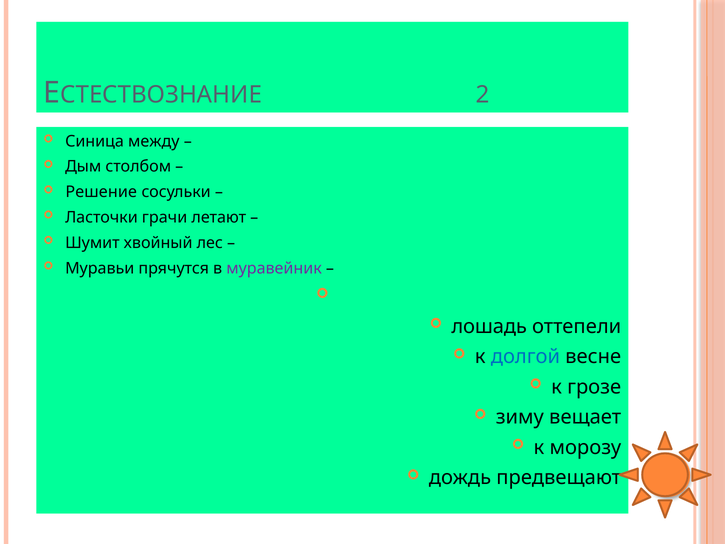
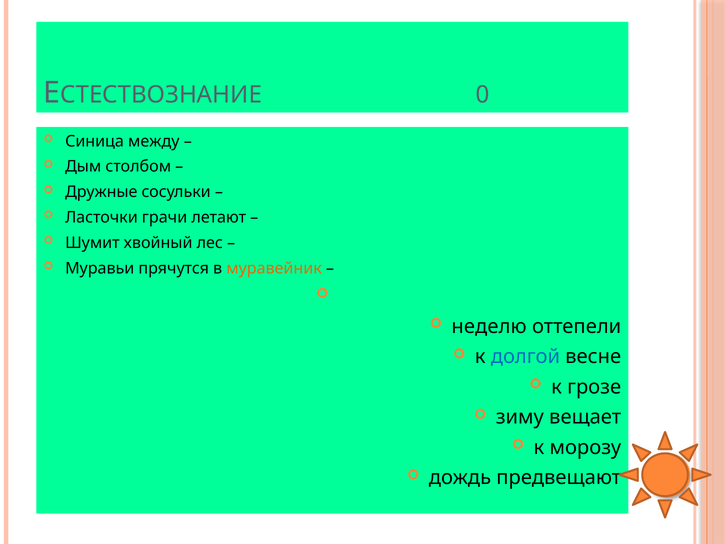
2: 2 -> 0 (483, 95)
Решение: Решение -> Дружные (101, 192)
муравейник colour: purple -> orange (274, 268)
лошадь: лошадь -> неделю (489, 326)
